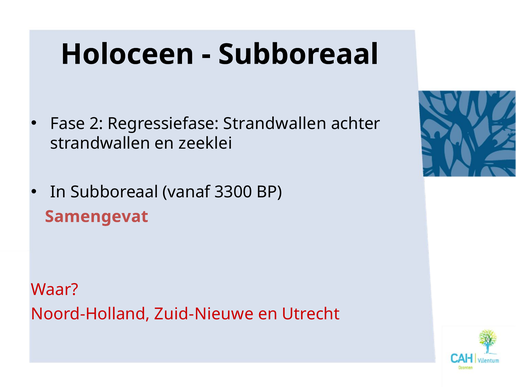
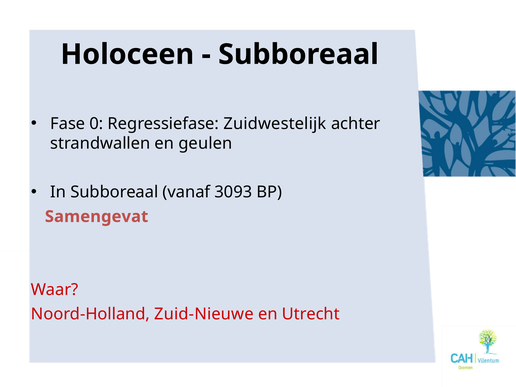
2: 2 -> 0 (96, 124)
Regressiefase Strandwallen: Strandwallen -> Zuidwestelijk (275, 124)
zeeklei: zeeklei -> geulen (205, 143)
3300: 3300 -> 3093 (233, 192)
